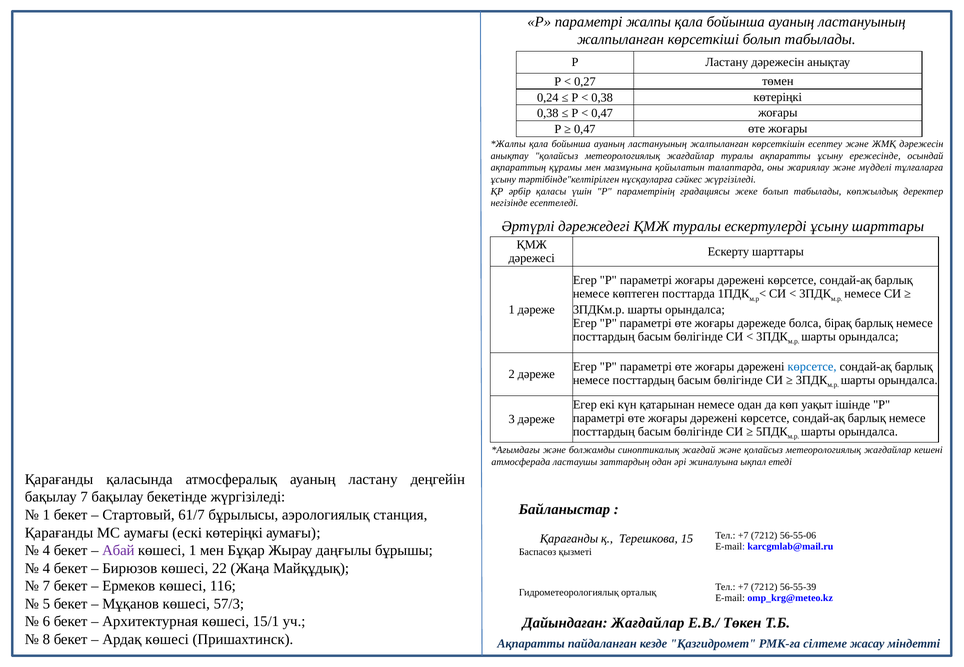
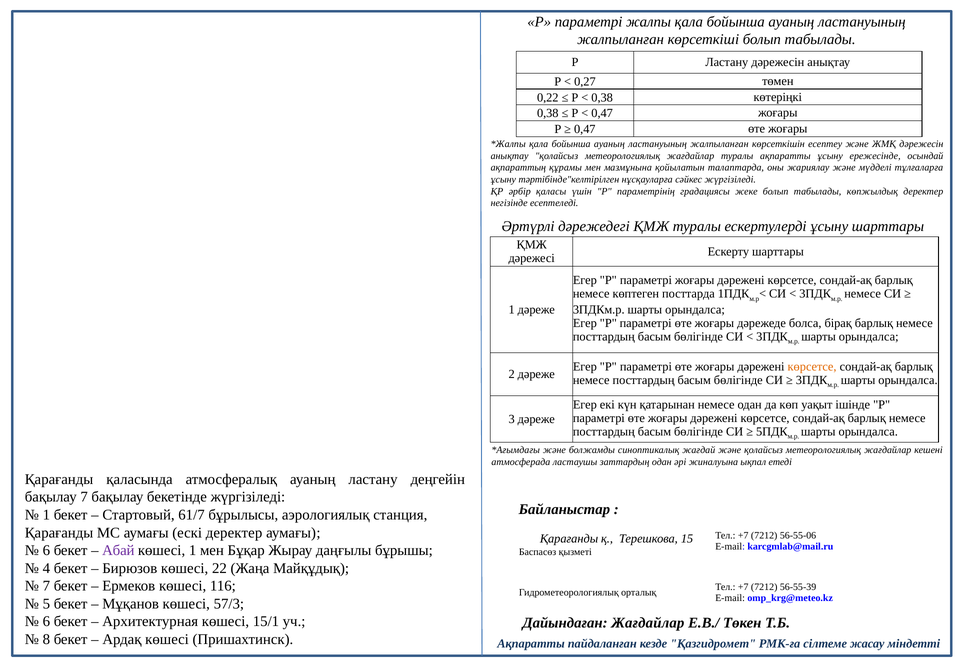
0,24: 0,24 -> 0,22 (548, 98)
көрсетсе colour: blue -> orange (812, 367)
ескі көтеріңкі: көтеріңкі -> деректер (234, 533)
4: 4 -> 6 (46, 551)
